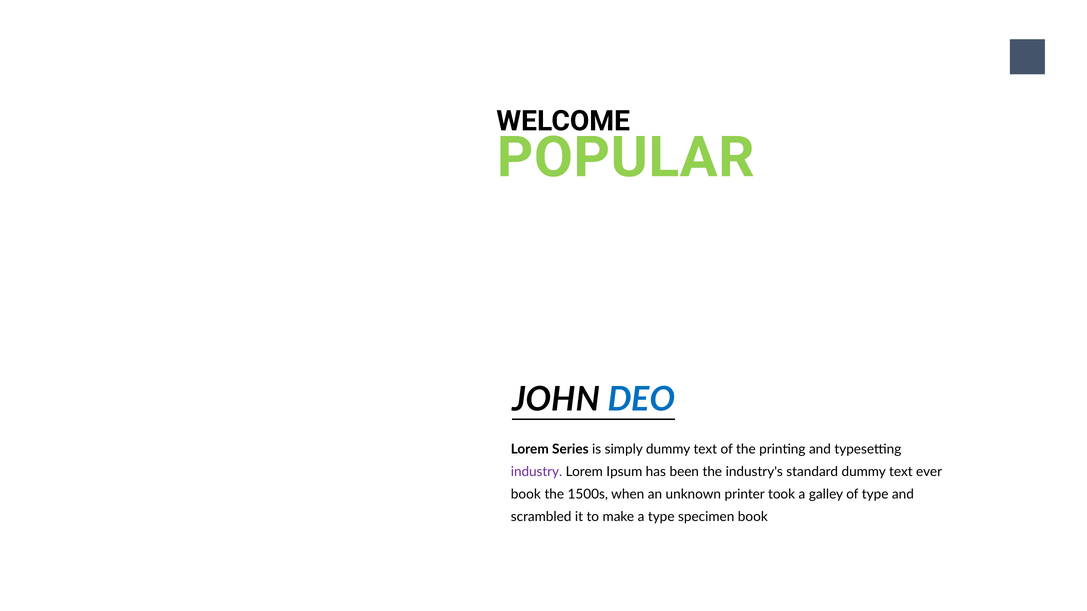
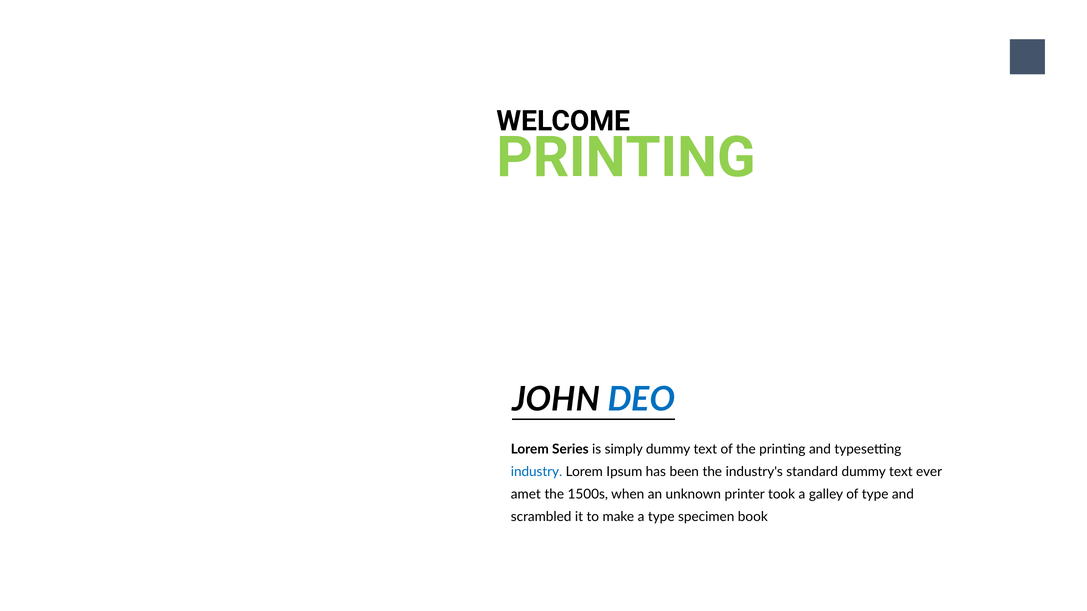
POPULAR: POPULAR -> PRINTING (626, 158)
industry colour: purple -> blue (537, 472)
book: book -> amet (526, 495)
